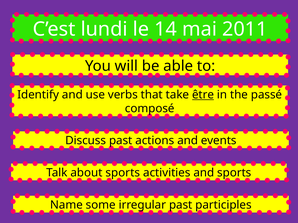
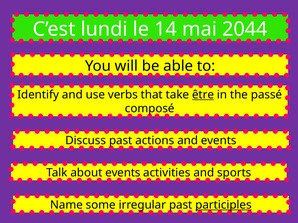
2011: 2011 -> 2044 (245, 29)
about sports: sports -> events (123, 173)
participles underline: none -> present (223, 205)
